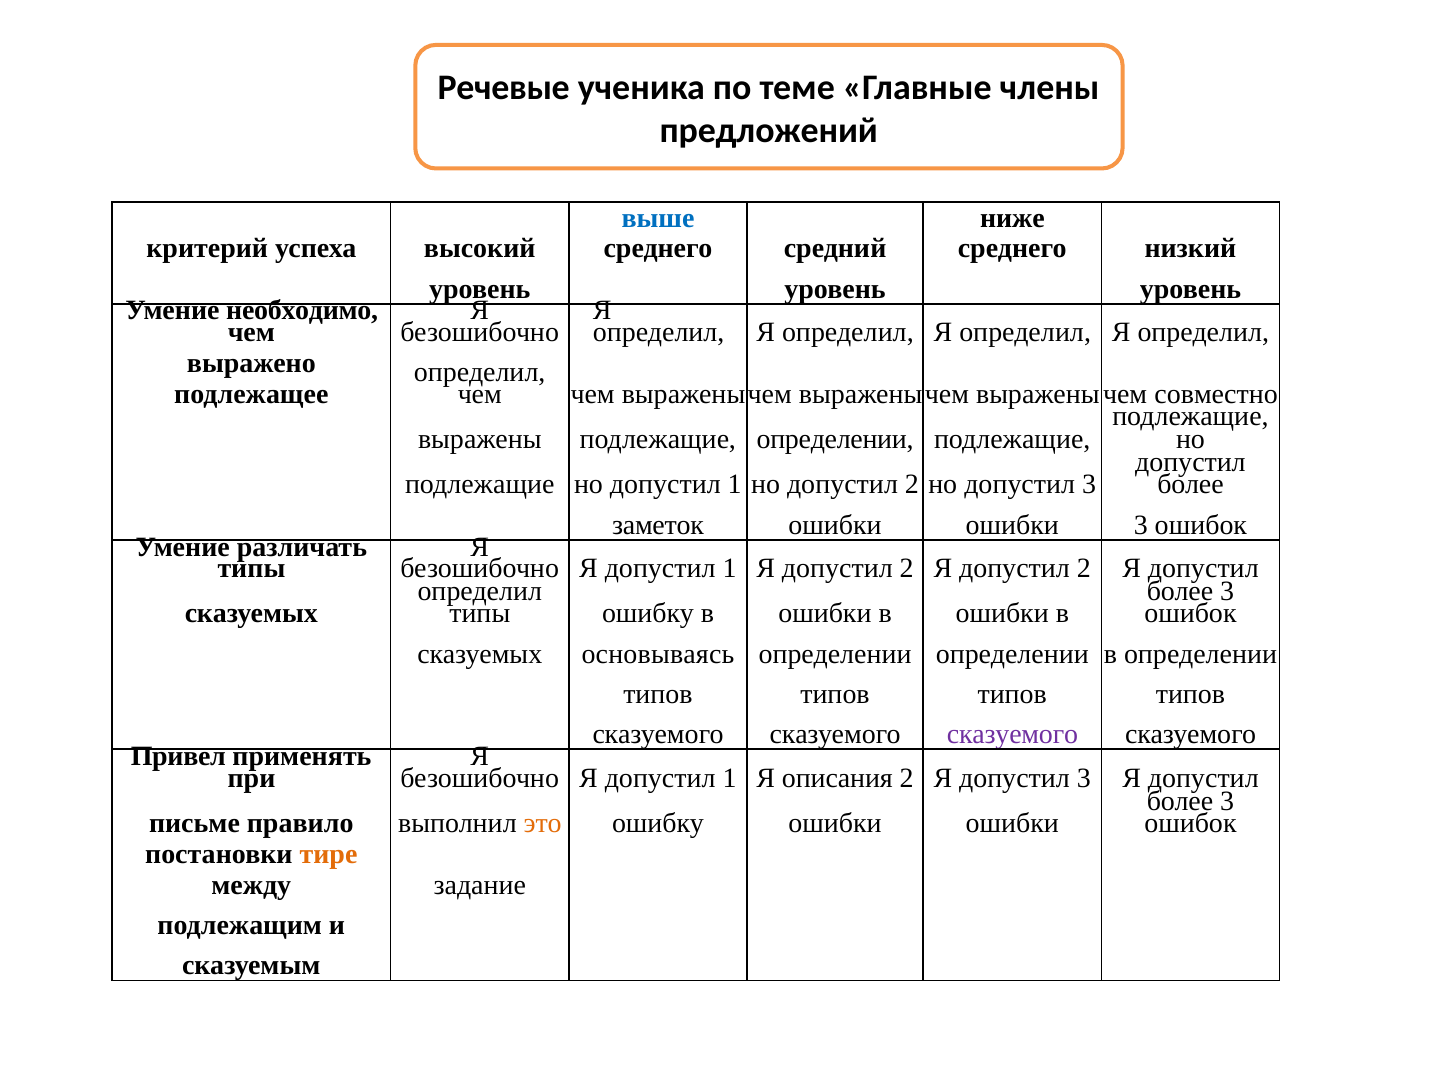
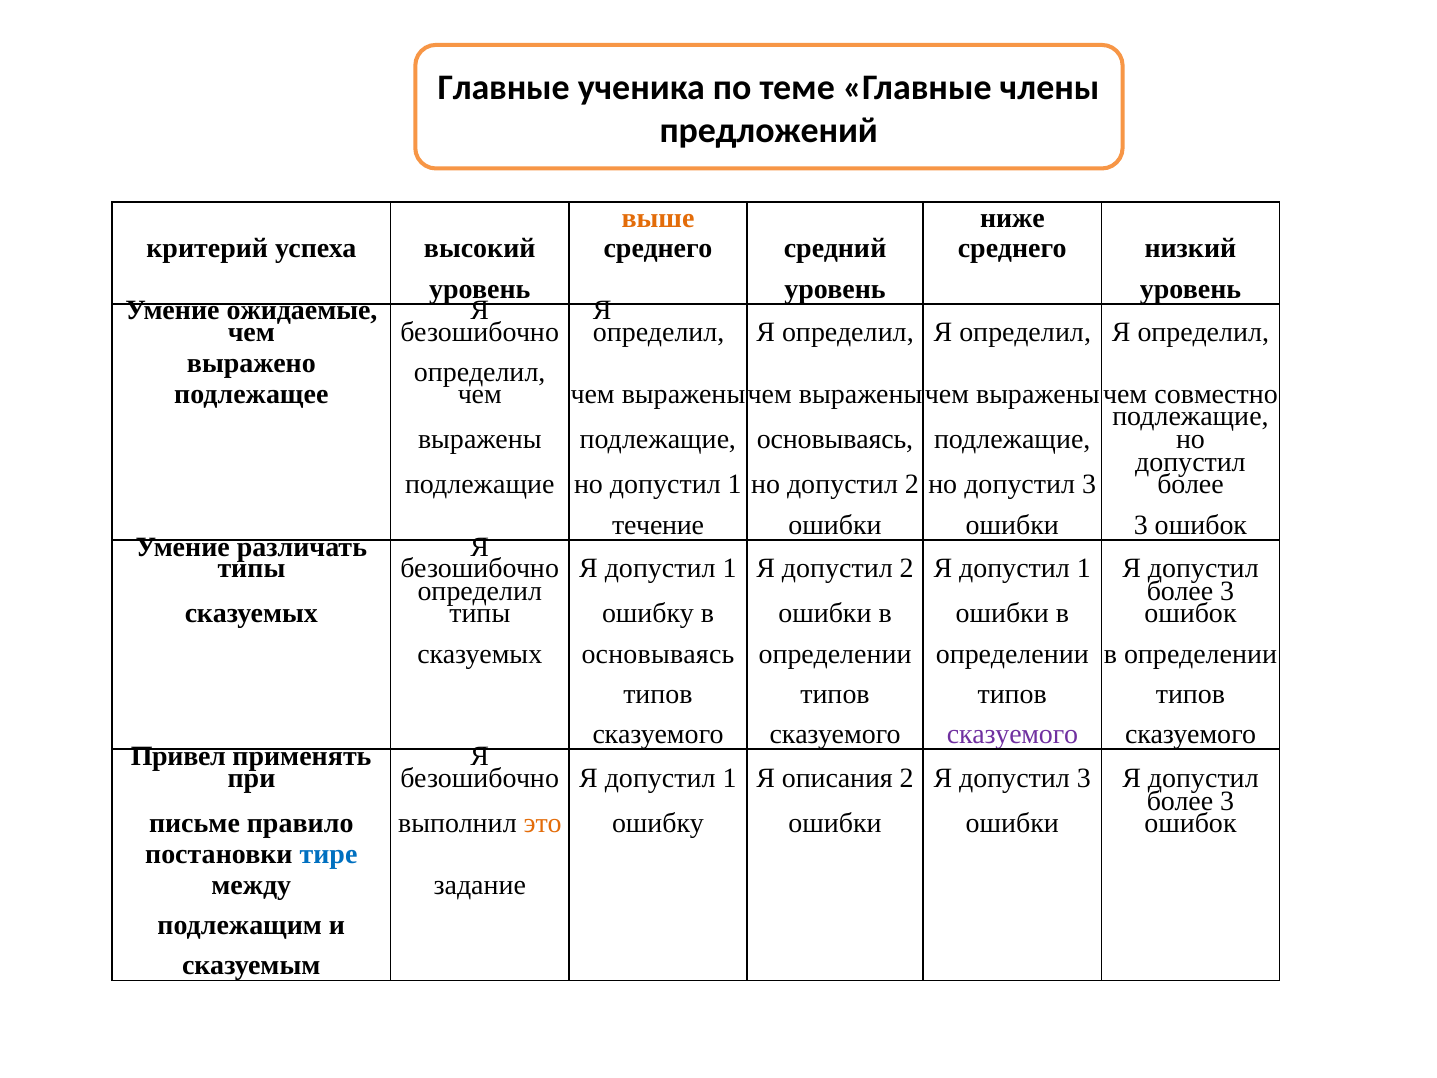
Речевые: Речевые -> Главные (504, 88)
выше colour: blue -> orange (658, 218)
необходимо: необходимо -> ожидаемые (302, 311)
подлежащие определении: определении -> основываясь (835, 439)
заметок: заметок -> течение (658, 525)
2 Я допустил 2: 2 -> 1 (1084, 569)
тире colour: orange -> blue (329, 854)
